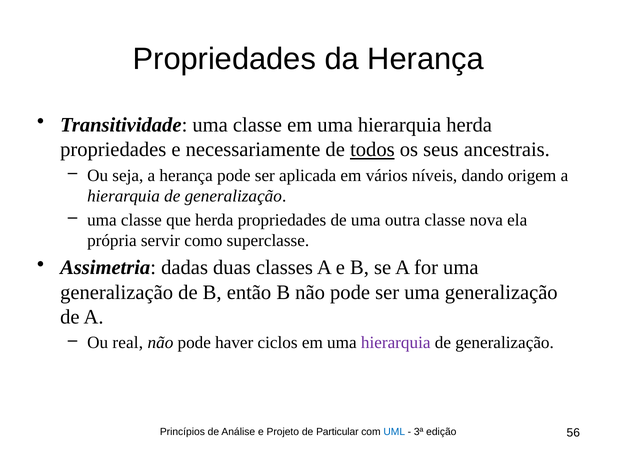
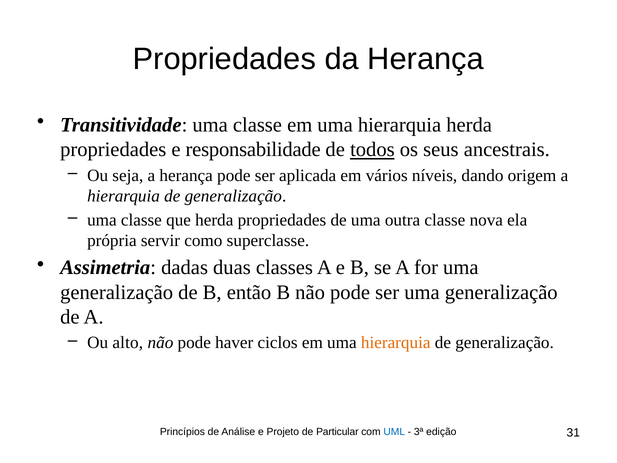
necessariamente: necessariamente -> responsabilidade (253, 150)
real: real -> alto (128, 343)
hierarquia colour: purple -> orange (396, 343)
56: 56 -> 31 (573, 433)
